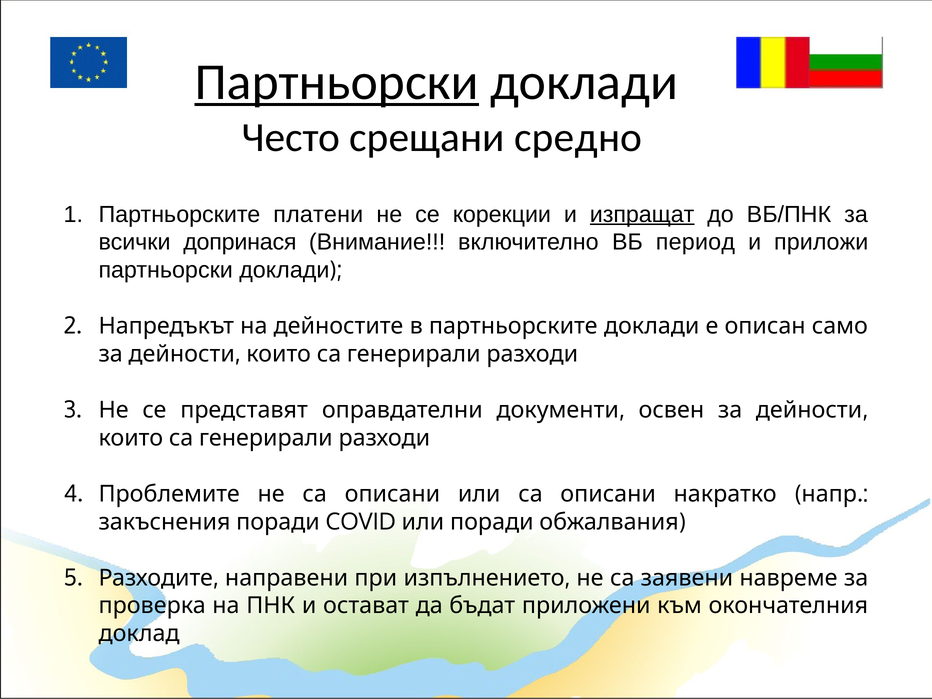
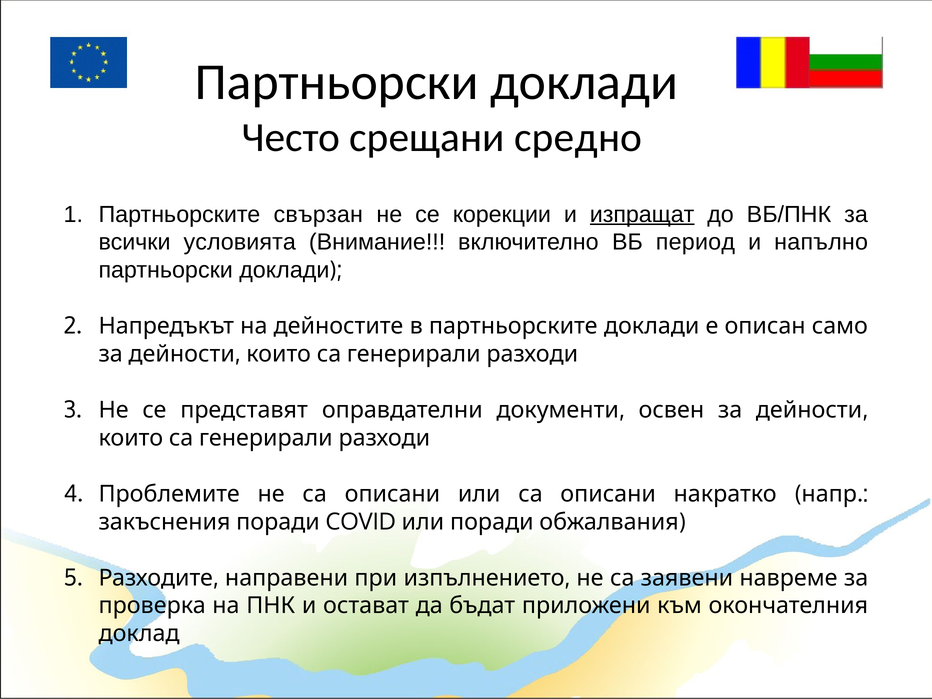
Партньорски underline: present -> none (337, 82)
платени: платени -> свързан (318, 214)
допринася: допринася -> условията (240, 242)
приложи: приложи -> напълно (821, 242)
